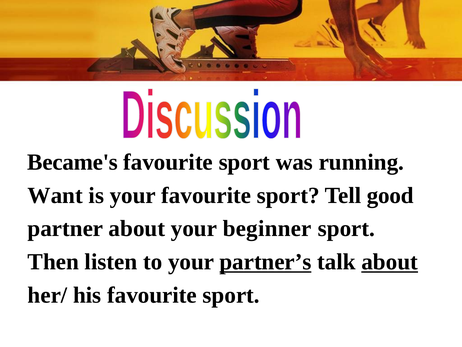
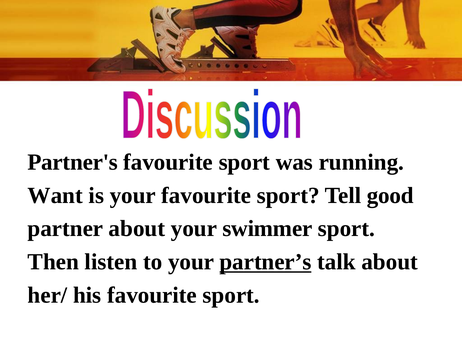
Became's: Became's -> Partner's (73, 162)
beginner: beginner -> swimmer (267, 228)
about underline: present -> none (390, 262)
